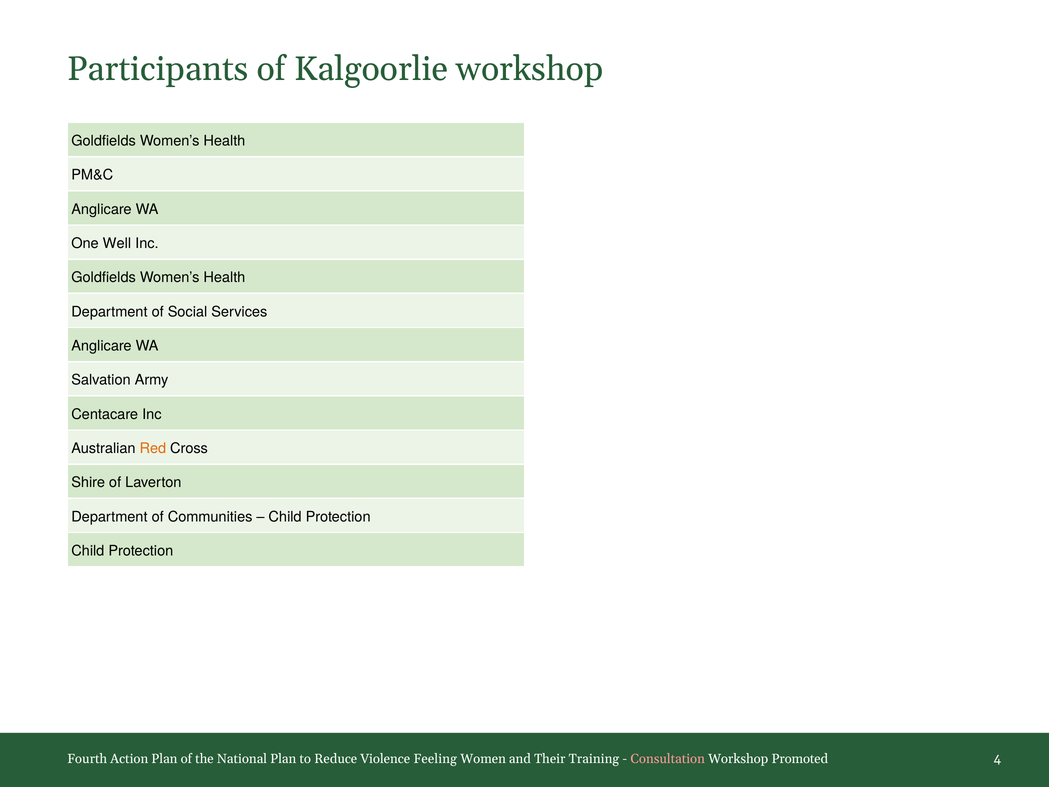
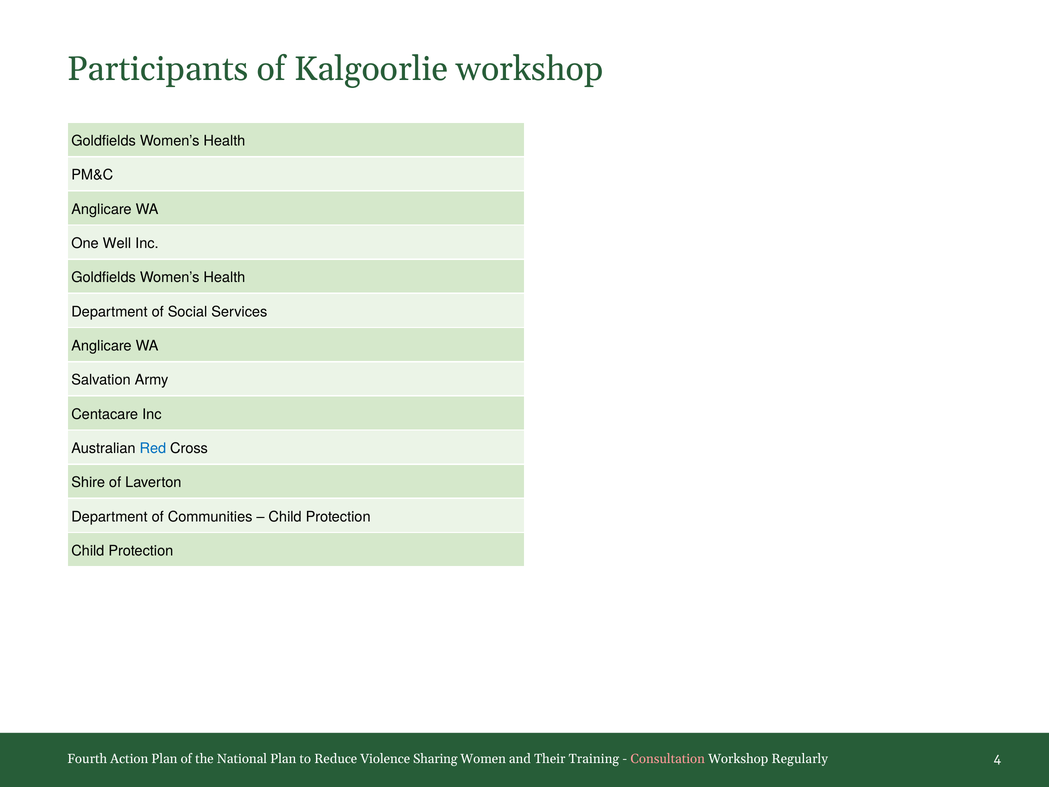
Red colour: orange -> blue (153, 448)
Feeling: Feeling -> Sharing (435, 759)
Promoted: Promoted -> Regularly (800, 759)
